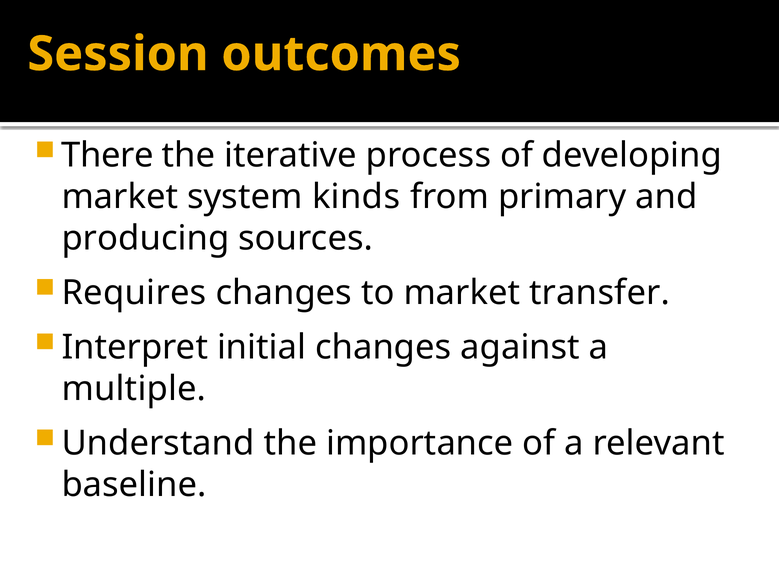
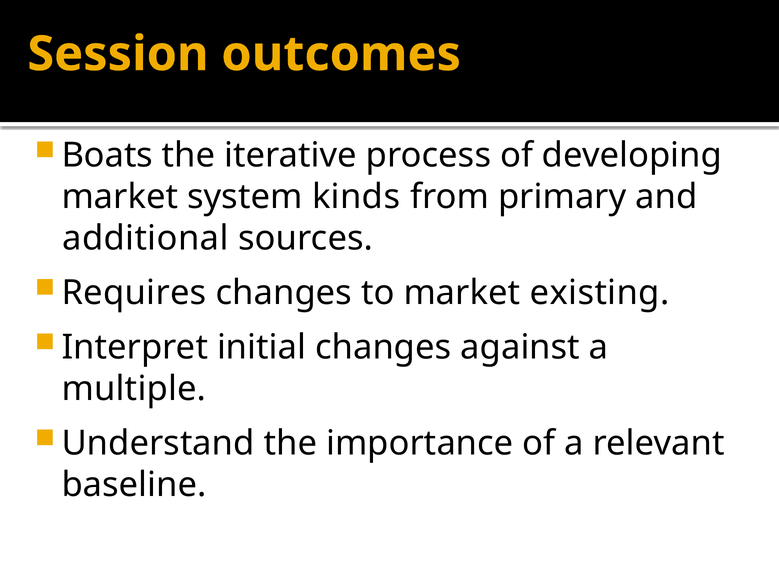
There: There -> Boats (107, 155)
producing: producing -> additional (145, 239)
transfer: transfer -> existing (600, 293)
